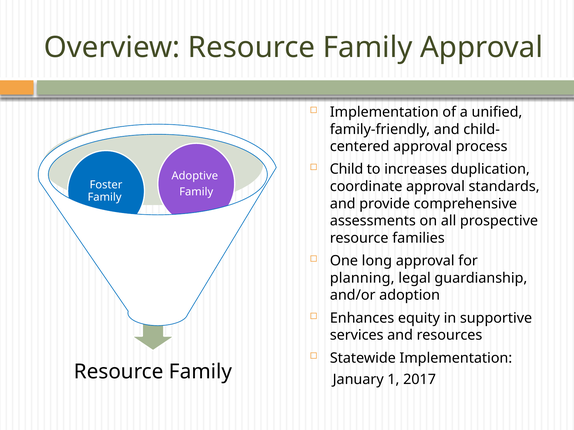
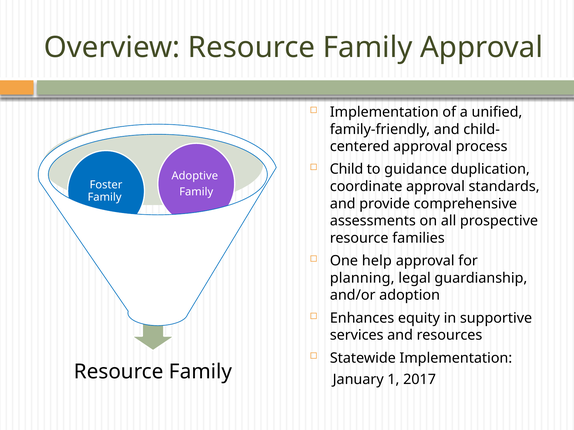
increases: increases -> guidance (416, 169)
long: long -> help (377, 261)
